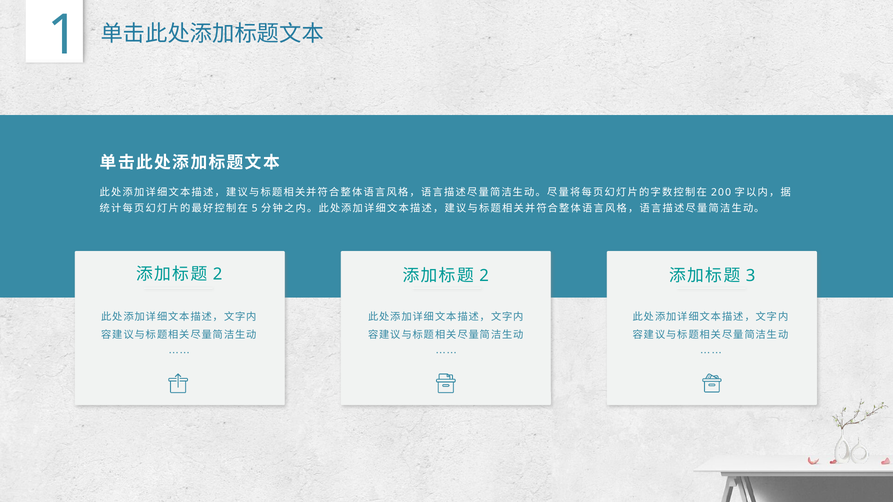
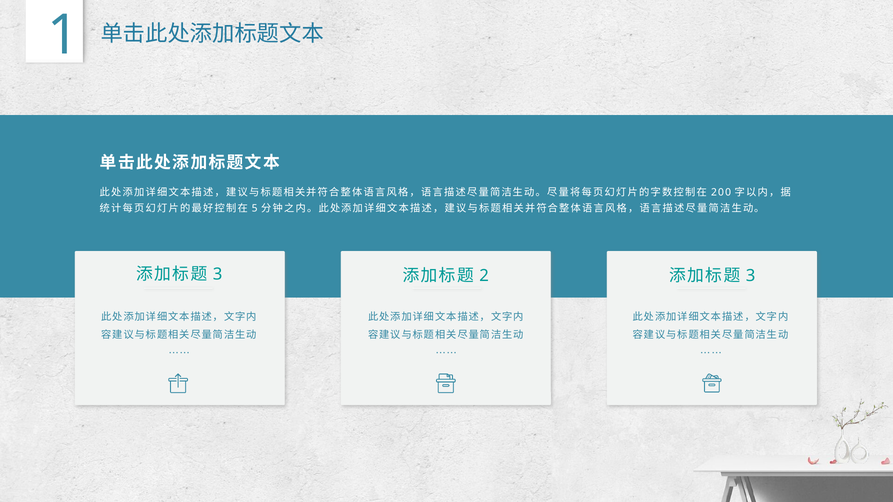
2: 2 -> 3 (218, 275)
